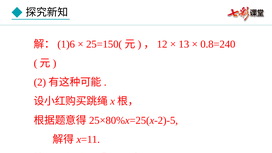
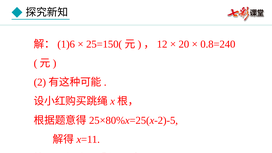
13: 13 -> 20 (184, 44)
